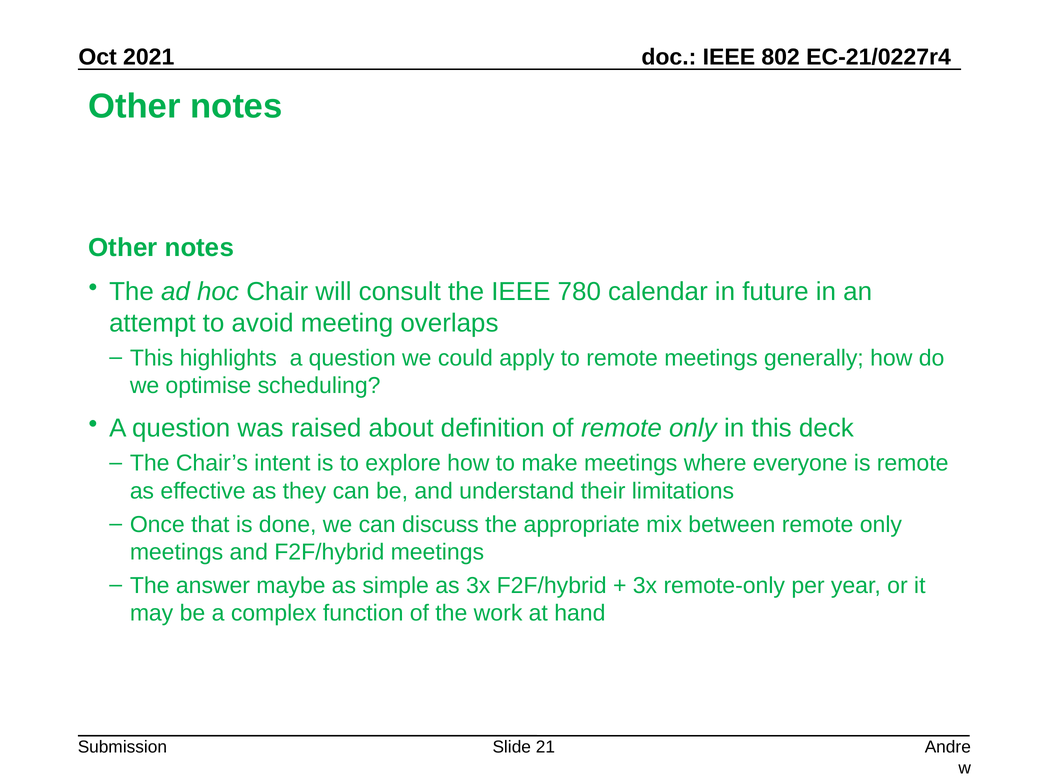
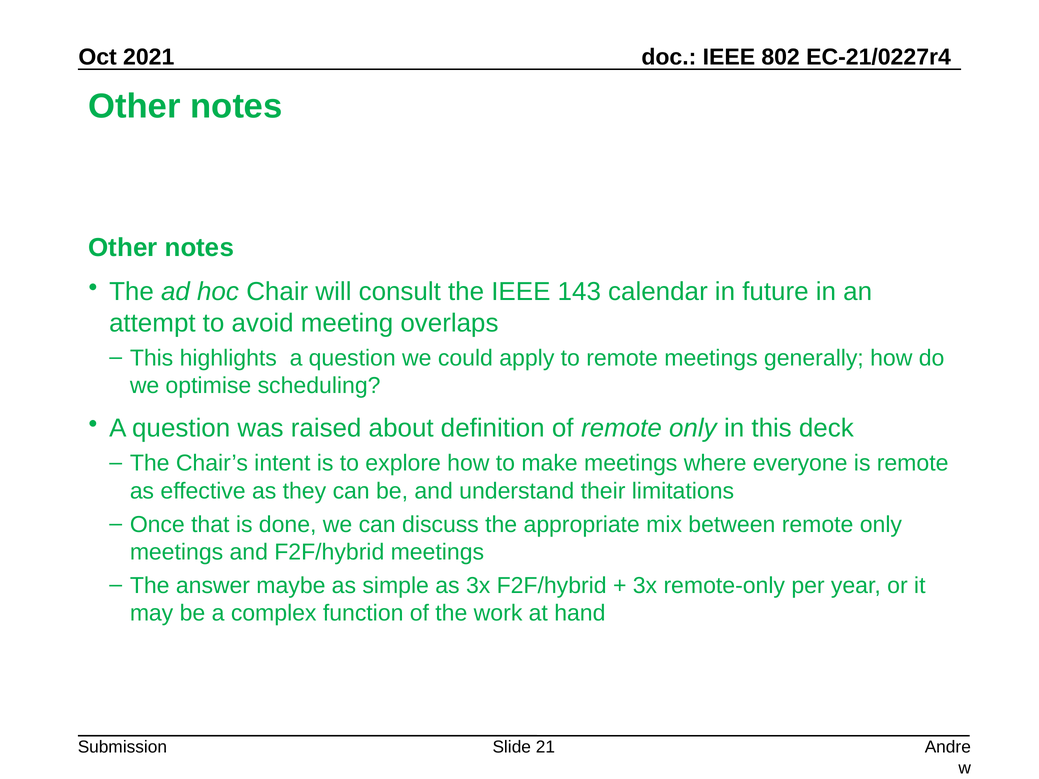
780: 780 -> 143 (579, 292)
